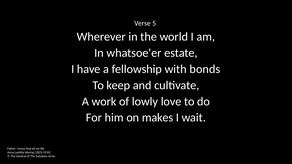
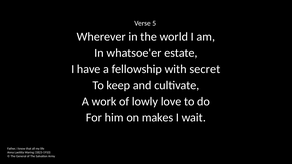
bonds: bonds -> secret (205, 69)
